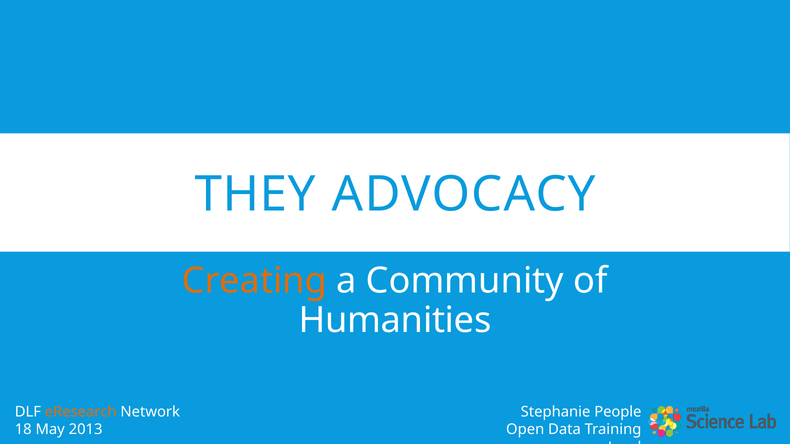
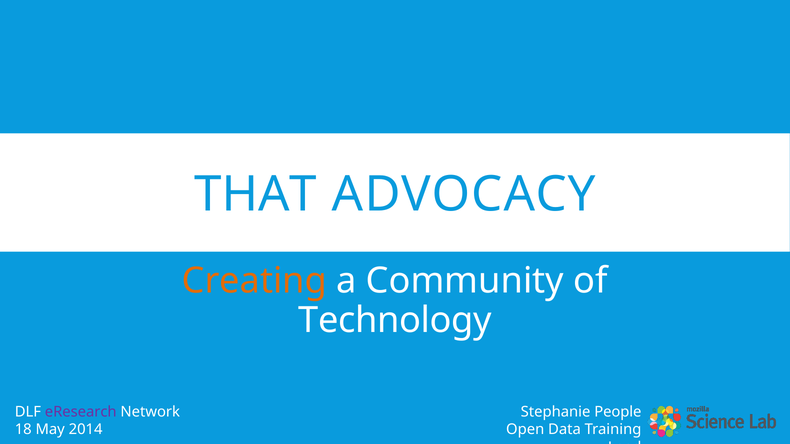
THEY: THEY -> THAT (256, 195)
Humanities: Humanities -> Technology (395, 320)
eResearch colour: orange -> purple (81, 412)
2013: 2013 -> 2014 (86, 430)
